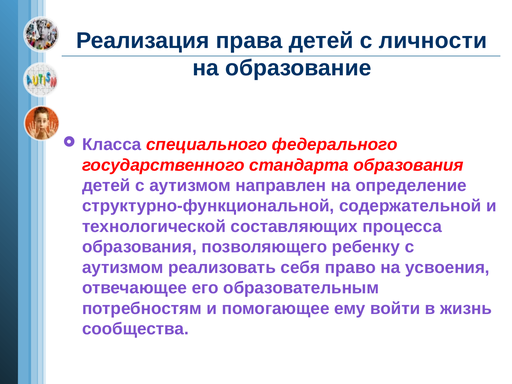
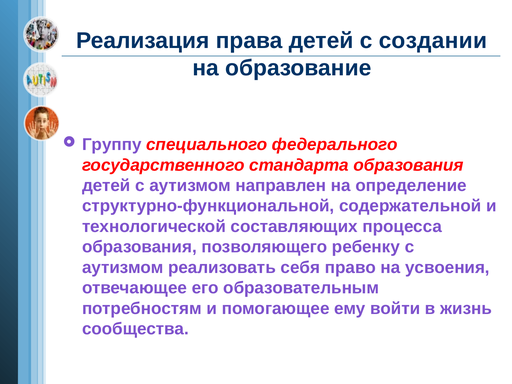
личности: личности -> создании (433, 41)
Класса: Класса -> Группу (112, 145)
